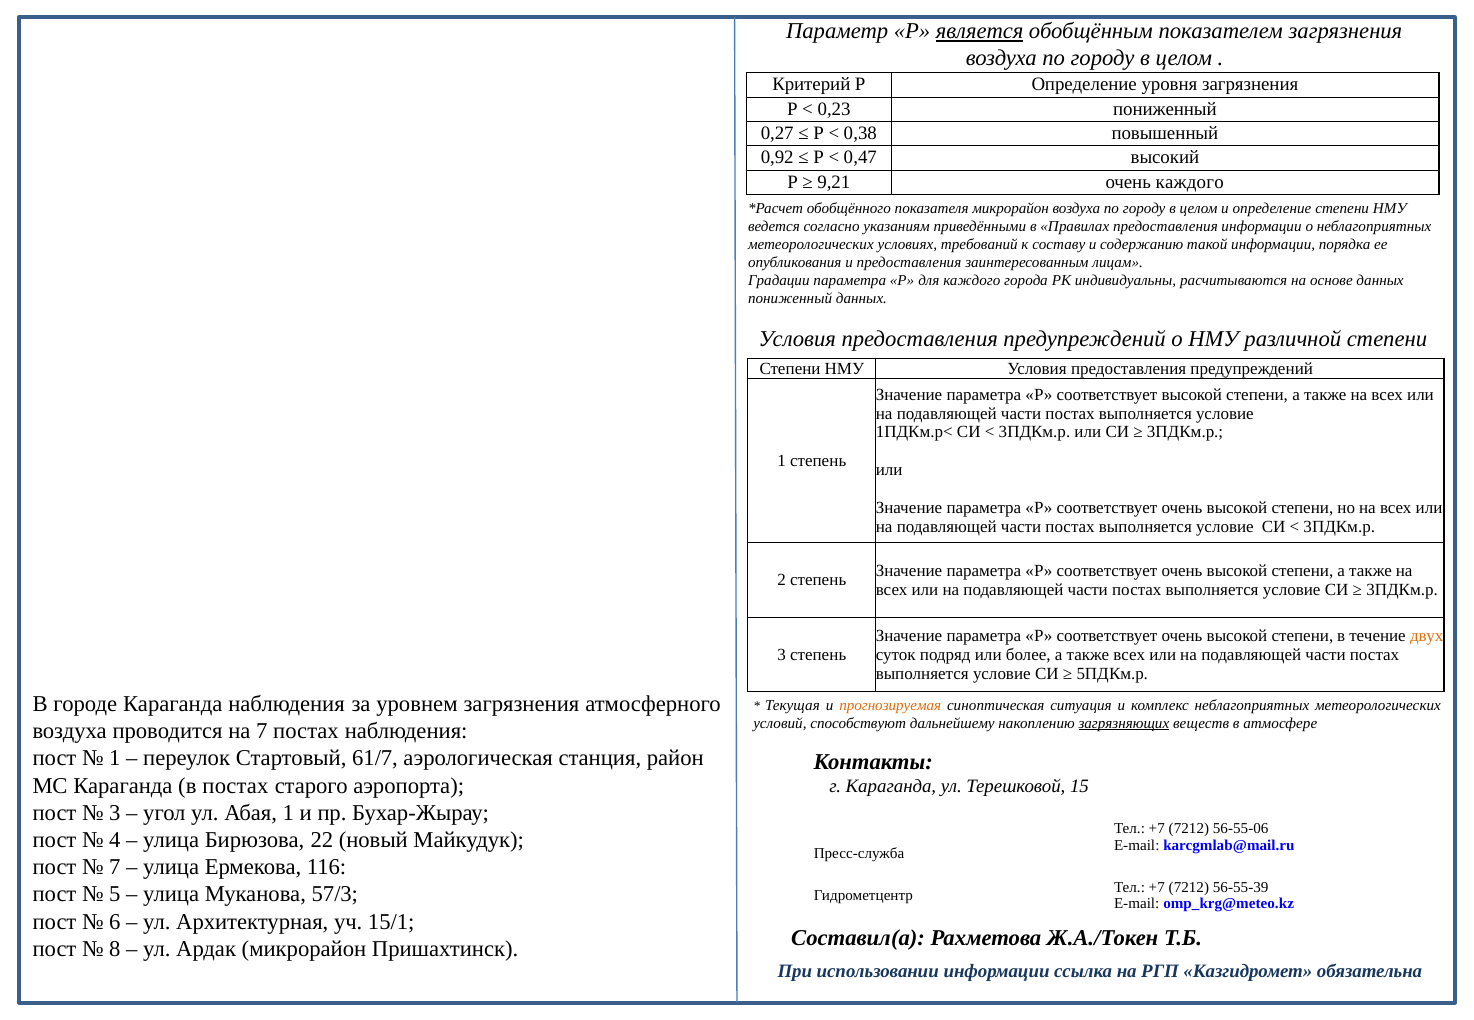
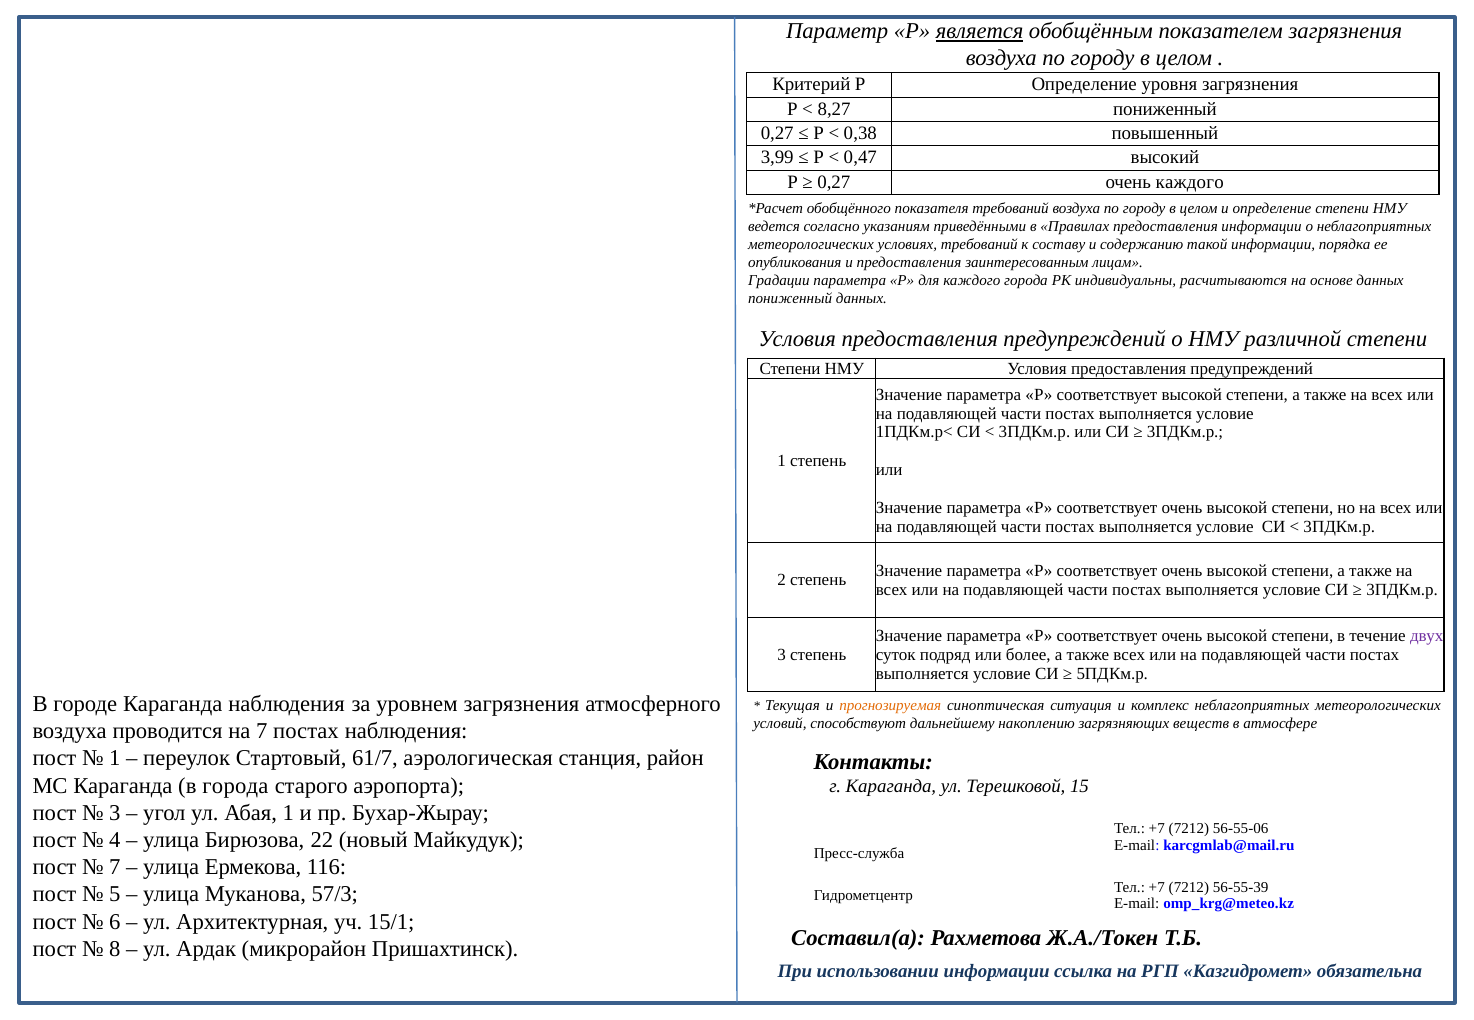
0,23: 0,23 -> 8,27 (834, 109)
0,92: 0,92 -> 3,99 (777, 158)
9,21: 9,21 -> 0,27 (834, 182)
показателя микрорайон: микрорайон -> требований (1011, 208)
двух colour: orange -> purple (1427, 636)
загрязняющих underline: present -> none (1124, 724)
в постах: постах -> города (235, 786)
